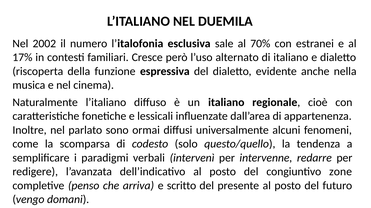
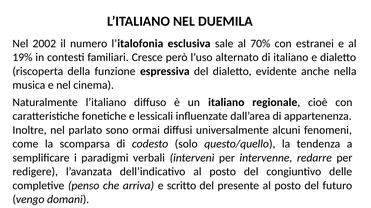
17%: 17% -> 19% (22, 58)
zone: zone -> delle (341, 172)
